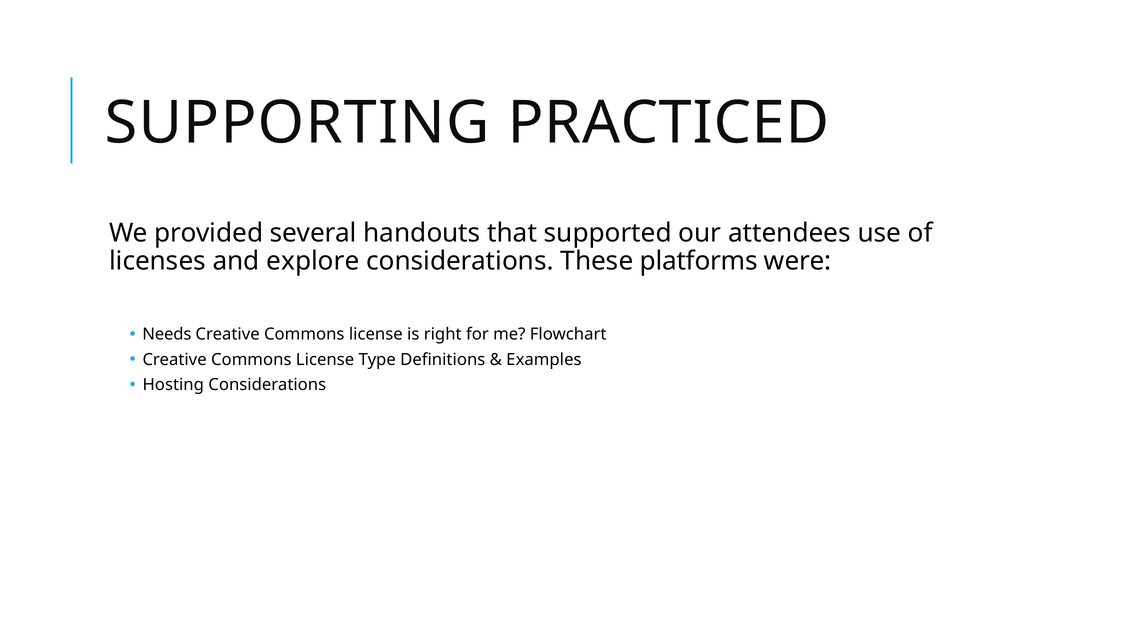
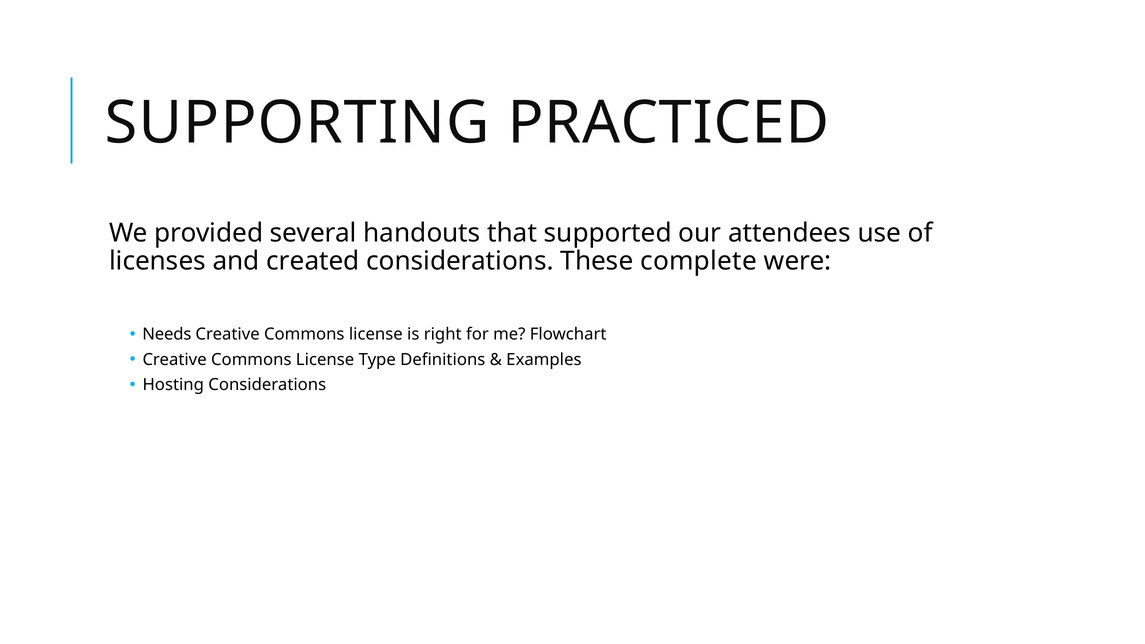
explore: explore -> created (313, 261)
platforms: platforms -> complete (699, 261)
